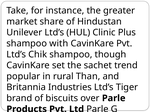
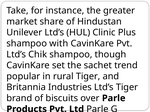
rural Than: Than -> Tiger (88, 77)
